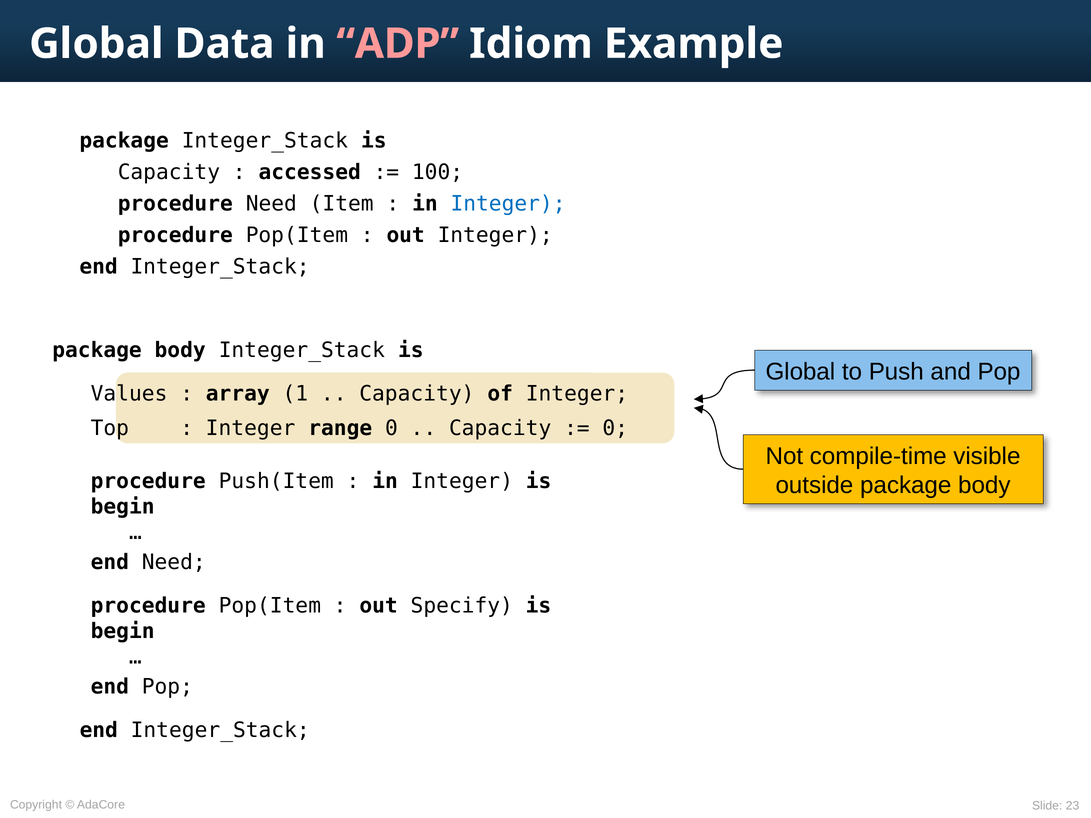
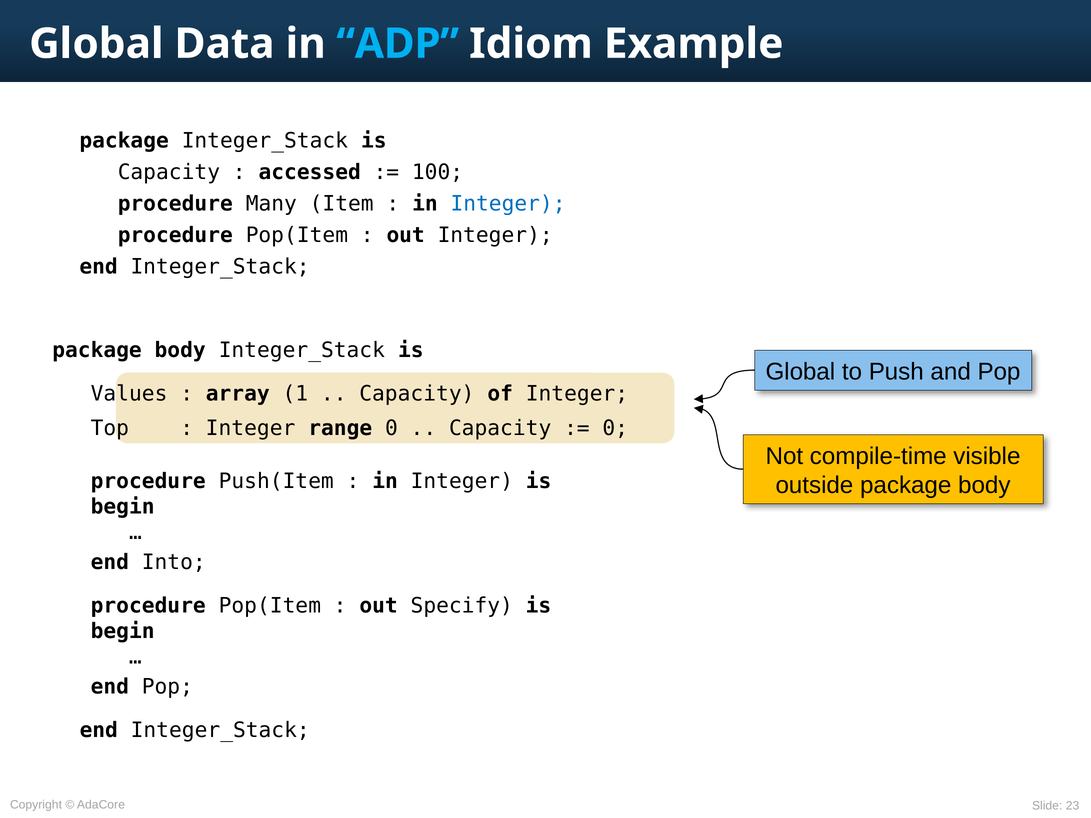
ADP colour: pink -> light blue (398, 44)
procedure Need: Need -> Many (271, 204)
end Need: Need -> Into (174, 562)
